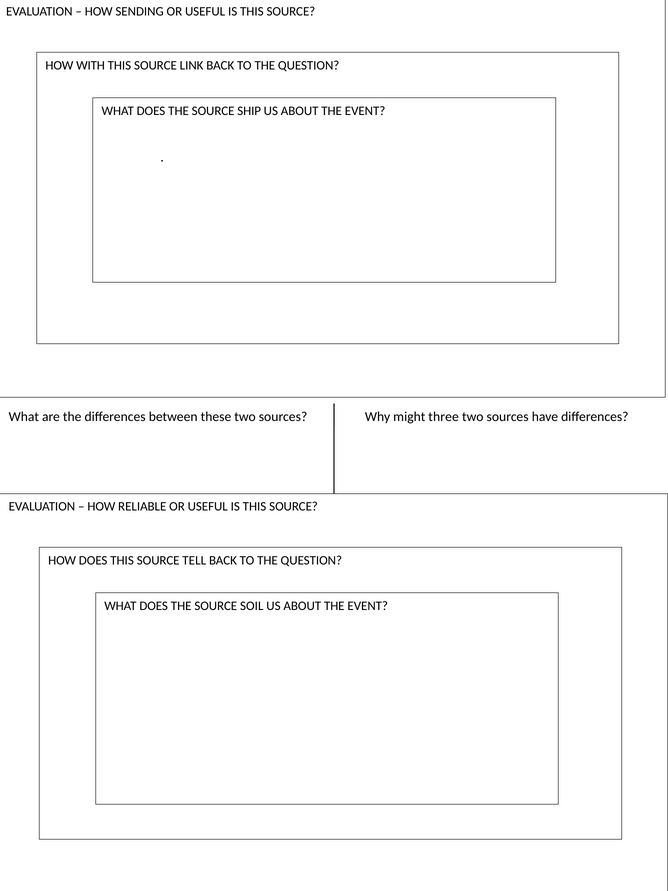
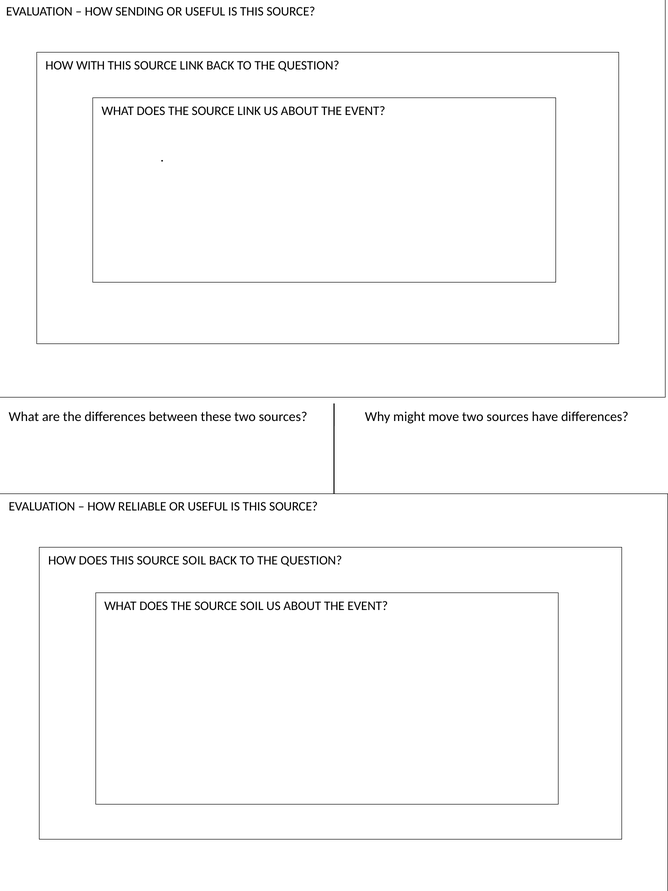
THE SOURCE SHIP: SHIP -> LINK (249, 111)
three: three -> move (444, 417)
THIS SOURCE TELL: TELL -> SOIL (194, 560)
